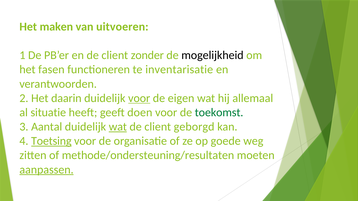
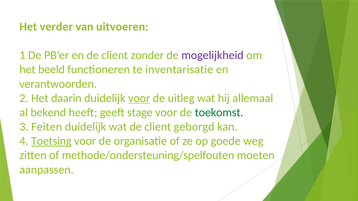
maken: maken -> verder (56, 27)
mogelijkheid colour: black -> purple (212, 55)
fasen: fasen -> beeld (51, 70)
eigen: eigen -> uitleg (181, 98)
situatie: situatie -> bekend (48, 113)
doen: doen -> stage (140, 113)
Aantal: Aantal -> Feiten (47, 127)
wat underline: present -> none (118, 127)
methode/ondersteuning/resultaten: methode/ondersteuning/resultaten -> methode/ondersteuning/spelfouten (148, 156)
aanpassen underline: present -> none (47, 170)
